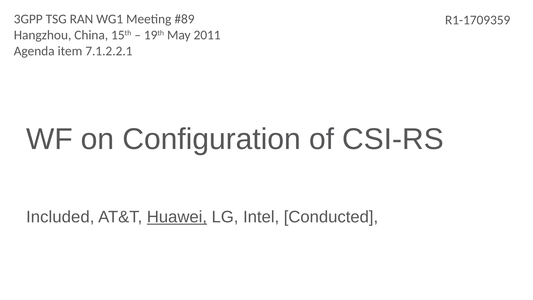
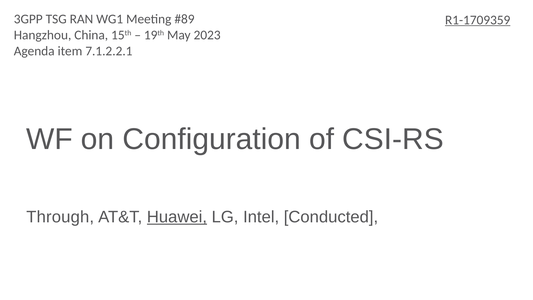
R1-1709359 underline: none -> present (478, 20)
2011: 2011 -> 2023 (207, 35)
Included: Included -> Through (60, 217)
